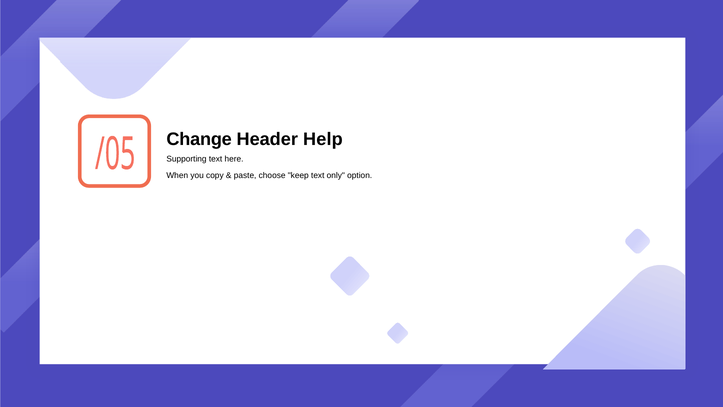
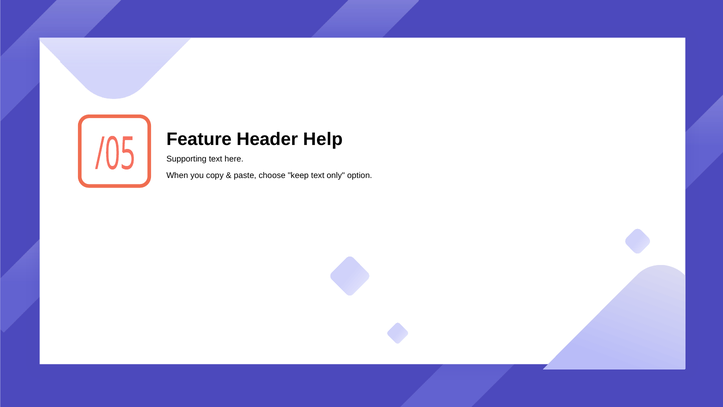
Change: Change -> Feature (199, 139)
